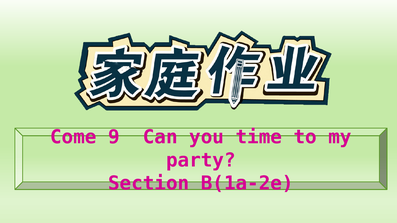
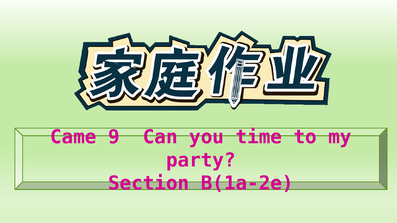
Come: Come -> Came (73, 137)
